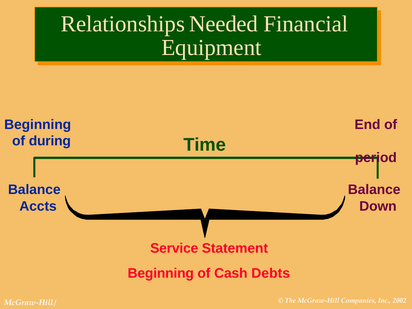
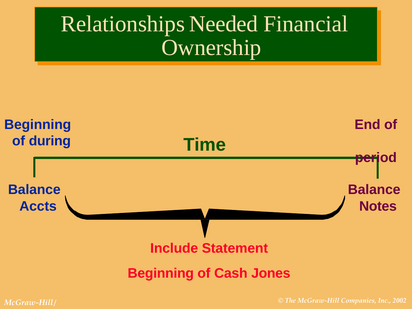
Equipment: Equipment -> Ownership (211, 47)
Down: Down -> Notes (378, 206)
Service: Service -> Include (174, 248)
Debts: Debts -> Jones (271, 273)
